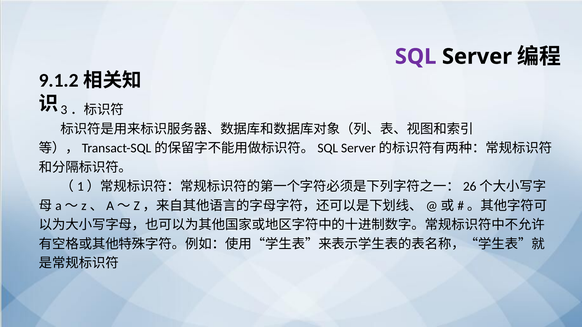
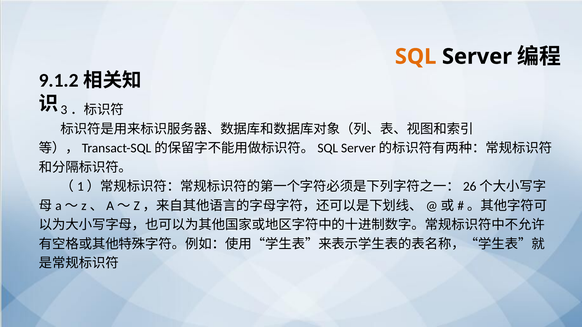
SQL colour: purple -> orange (416, 57)
